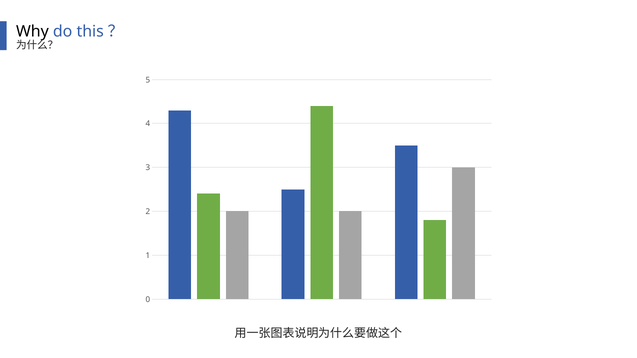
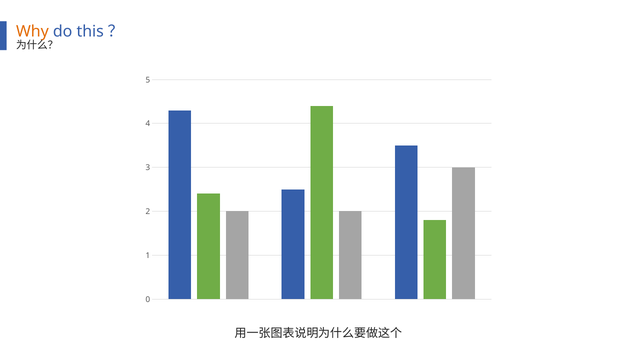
Why colour: black -> orange (32, 31)
